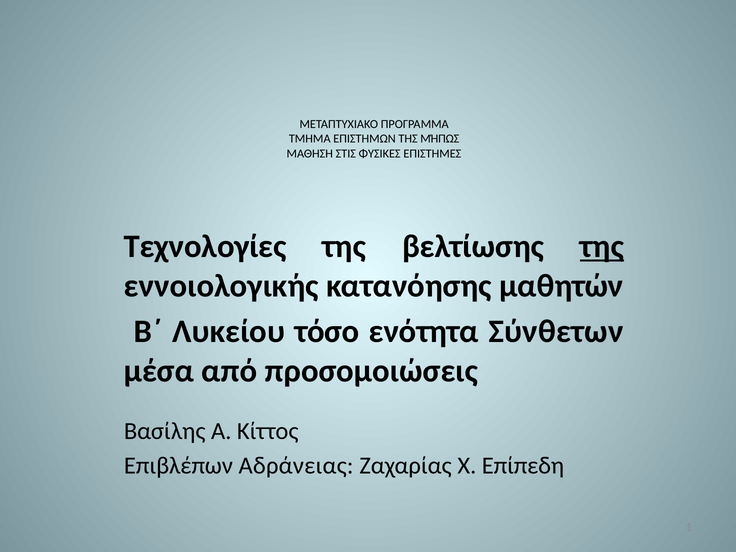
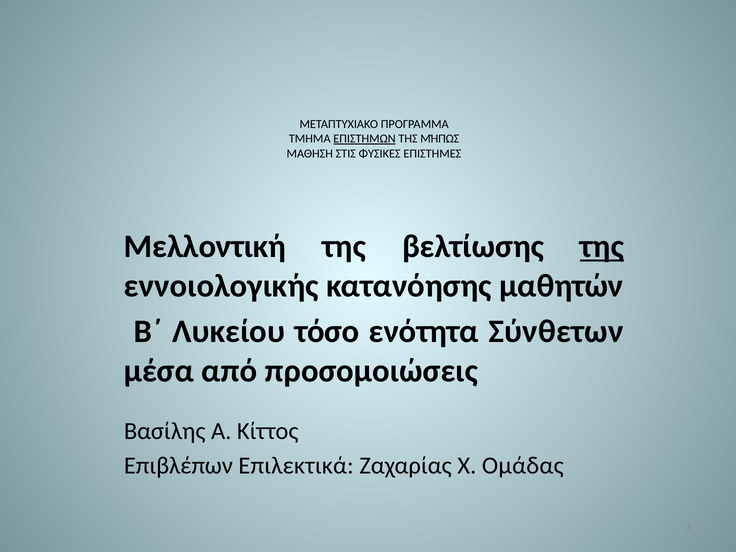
ΕΠΙΣΤΗΜΩΝ underline: none -> present (364, 139)
Τεχνολογίες: Τεχνολογίες -> Μελλοντική (205, 246)
Αδράνειας: Αδράνειας -> Επιλεκτικά (296, 465)
Επίπεδη: Επίπεδη -> Ομάδας (523, 465)
